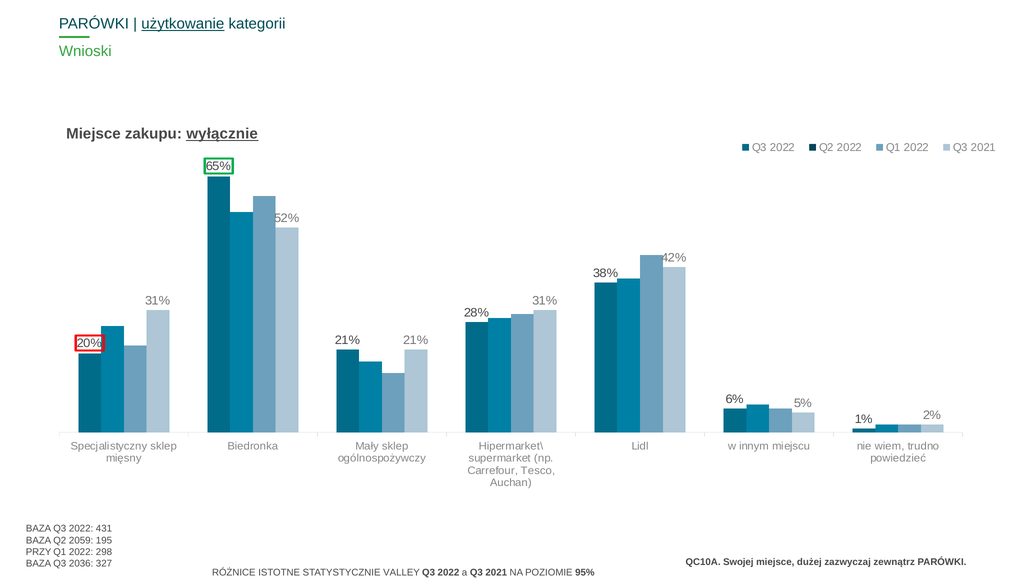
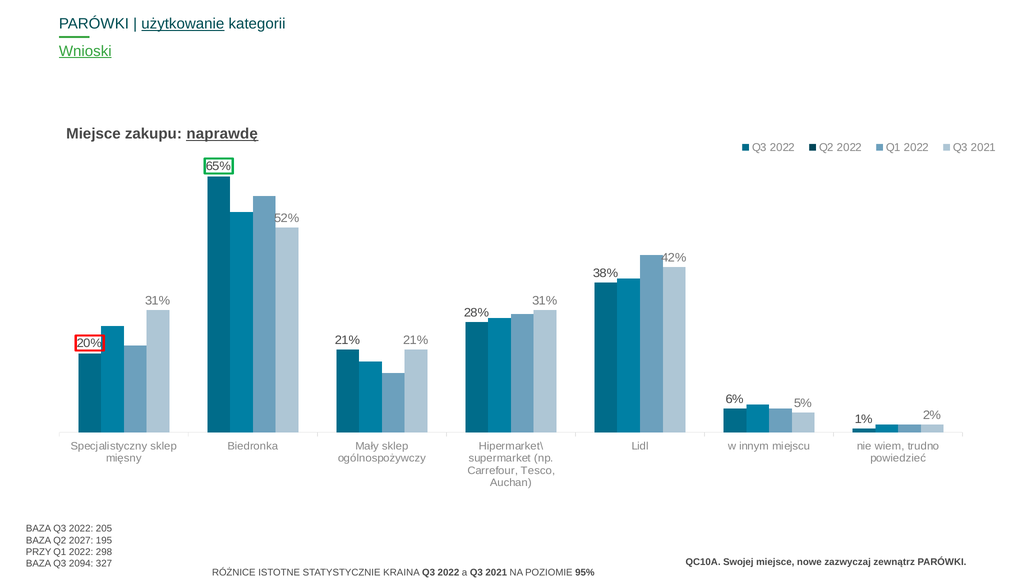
Wnioski underline: none -> present (85, 51)
wyłącznie: wyłącznie -> naprawdę (222, 134)
431: 431 -> 205 (104, 529)
2059: 2059 -> 2027 (81, 540)
dużej: dużej -> nowe (809, 562)
2036: 2036 -> 2094 (81, 564)
VALLEY: VALLEY -> KRAINA (401, 573)
